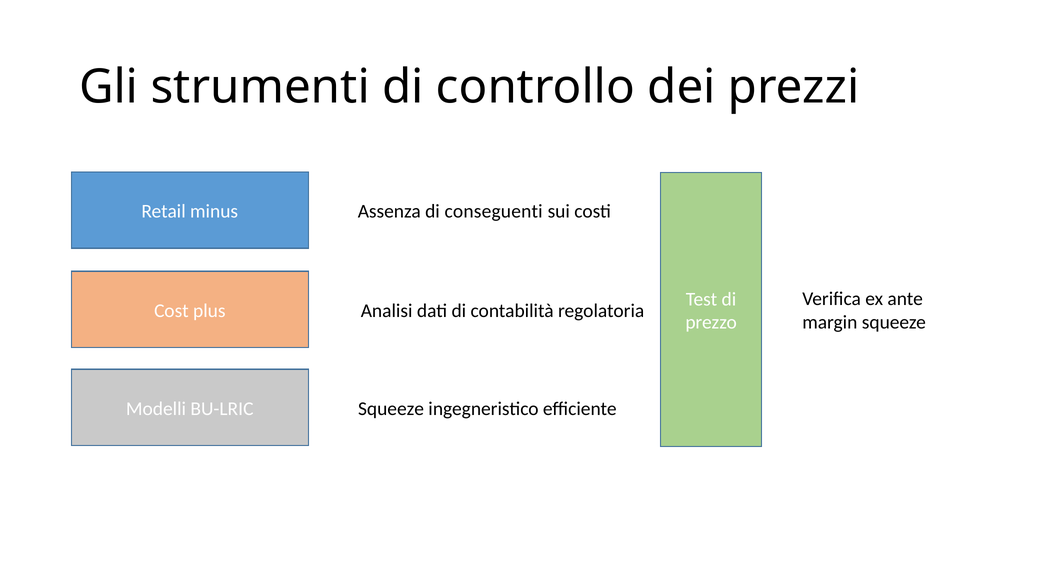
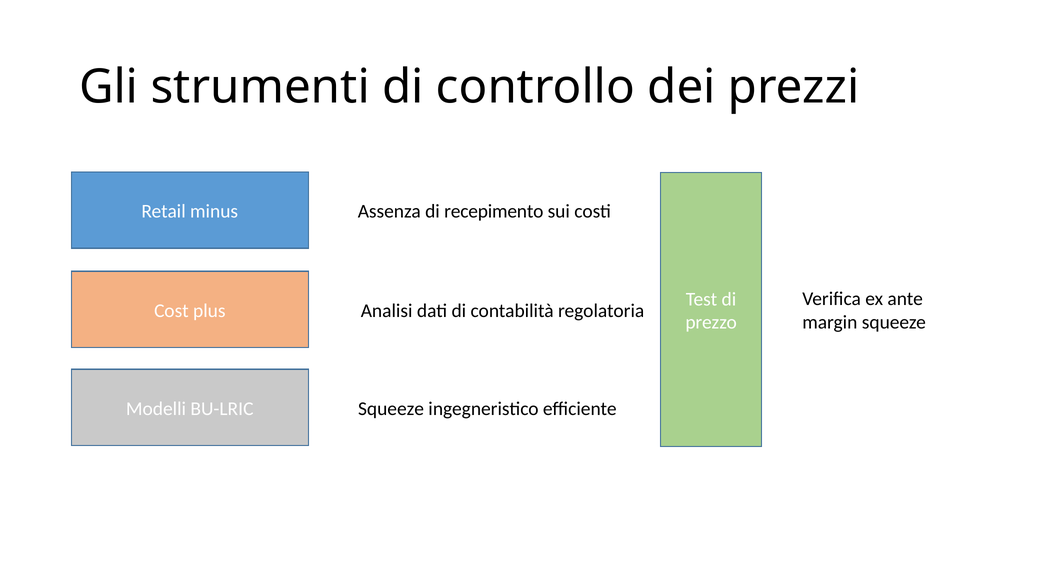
conseguenti: conseguenti -> recepimento (494, 211)
